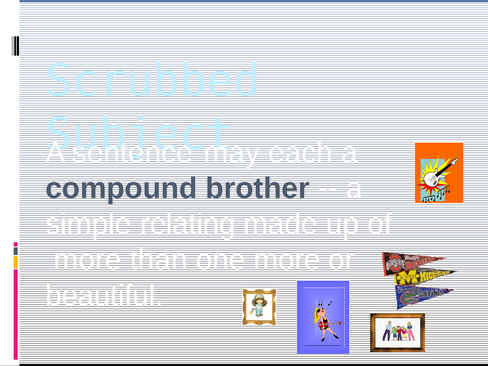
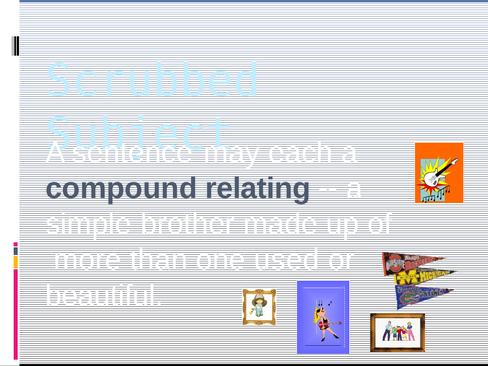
brother: brother -> relating (258, 188)
relating: relating -> brother (188, 224)
one more: more -> used (287, 260)
